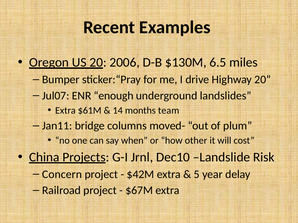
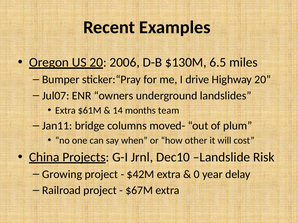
enough: enough -> owners (114, 96)
Concern: Concern -> Growing (62, 175)
5: 5 -> 0 (197, 175)
